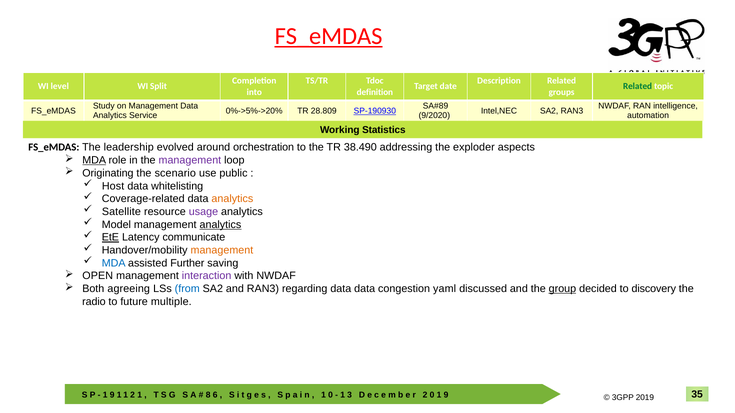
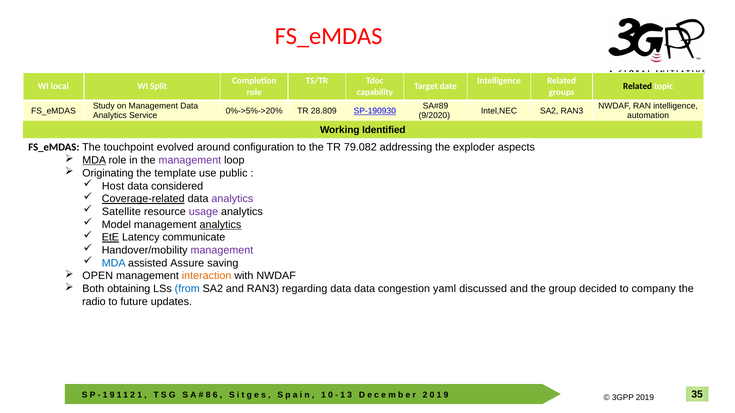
FS_eMDAS underline: present -> none (329, 36)
Description: Description -> Intelligence (499, 81)
level: level -> local (60, 87)
Related colour: green -> black (638, 87)
into: into -> role (254, 92)
definition: definition -> capability (375, 92)
Statistics: Statistics -> Identified (384, 130)
leadership: leadership -> touchpoint (129, 148)
orchestration: orchestration -> configuration (264, 148)
38.490: 38.490 -> 79.082 (360, 148)
scenario: scenario -> template (175, 173)
whitelisting: whitelisting -> considered (177, 186)
Coverage-related underline: none -> present (143, 199)
analytics colour: orange -> purple (232, 199)
management colour: orange -> purple (222, 251)
Further: Further -> Assure (187, 263)
interaction colour: purple -> orange (207, 276)
agreeing: agreeing -> obtaining (129, 289)
group underline: present -> none (562, 289)
discovery: discovery -> company (654, 289)
multiple: multiple -> updates (171, 302)
